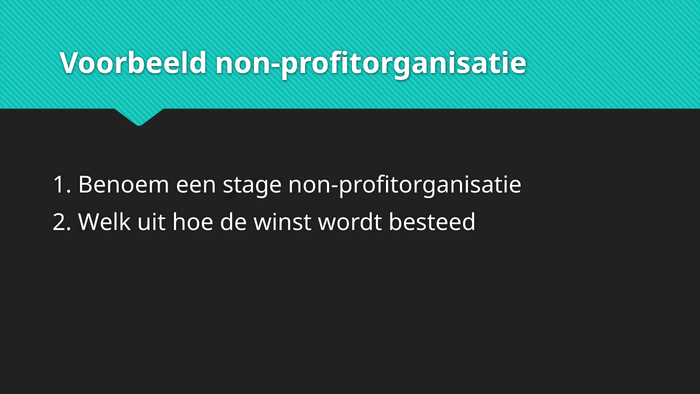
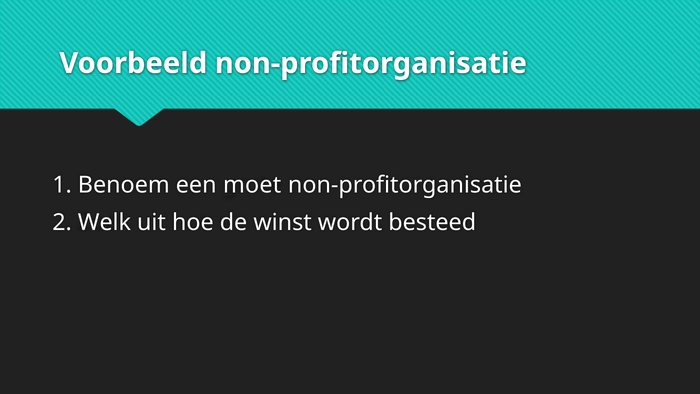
stage: stage -> moet (252, 185)
